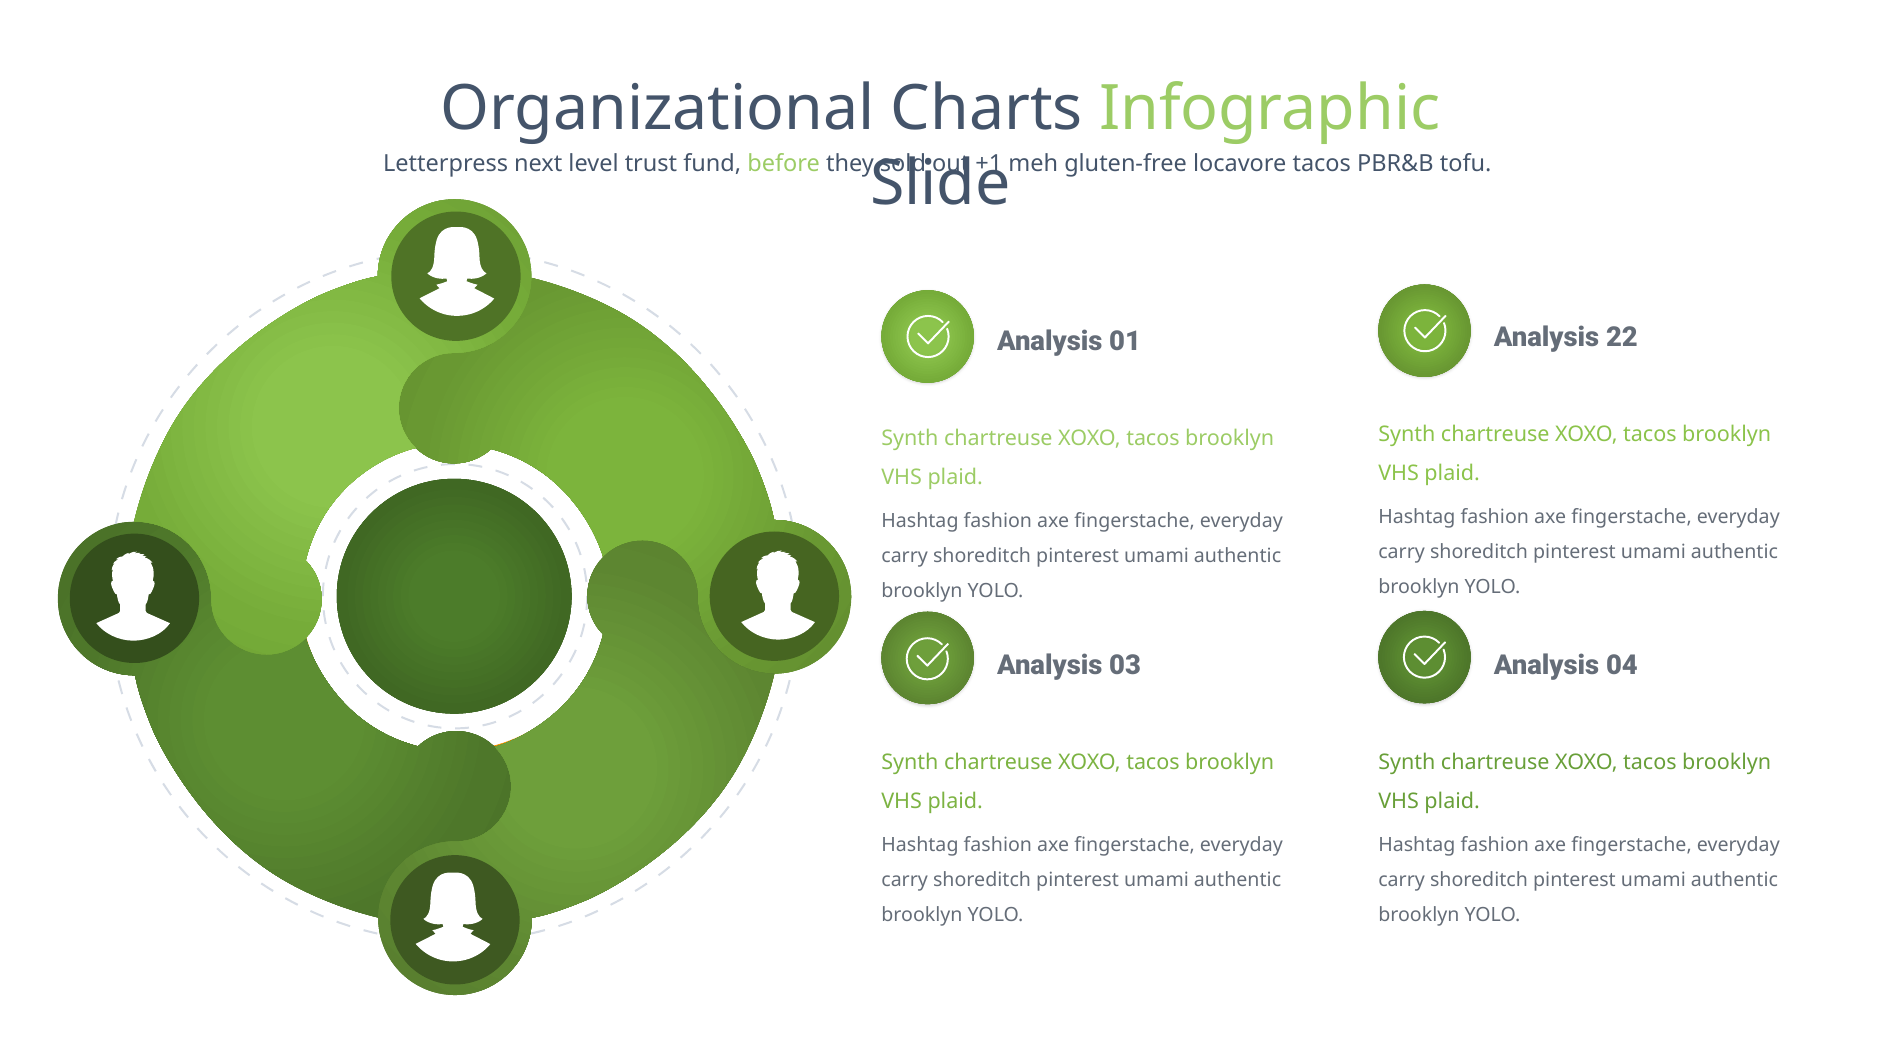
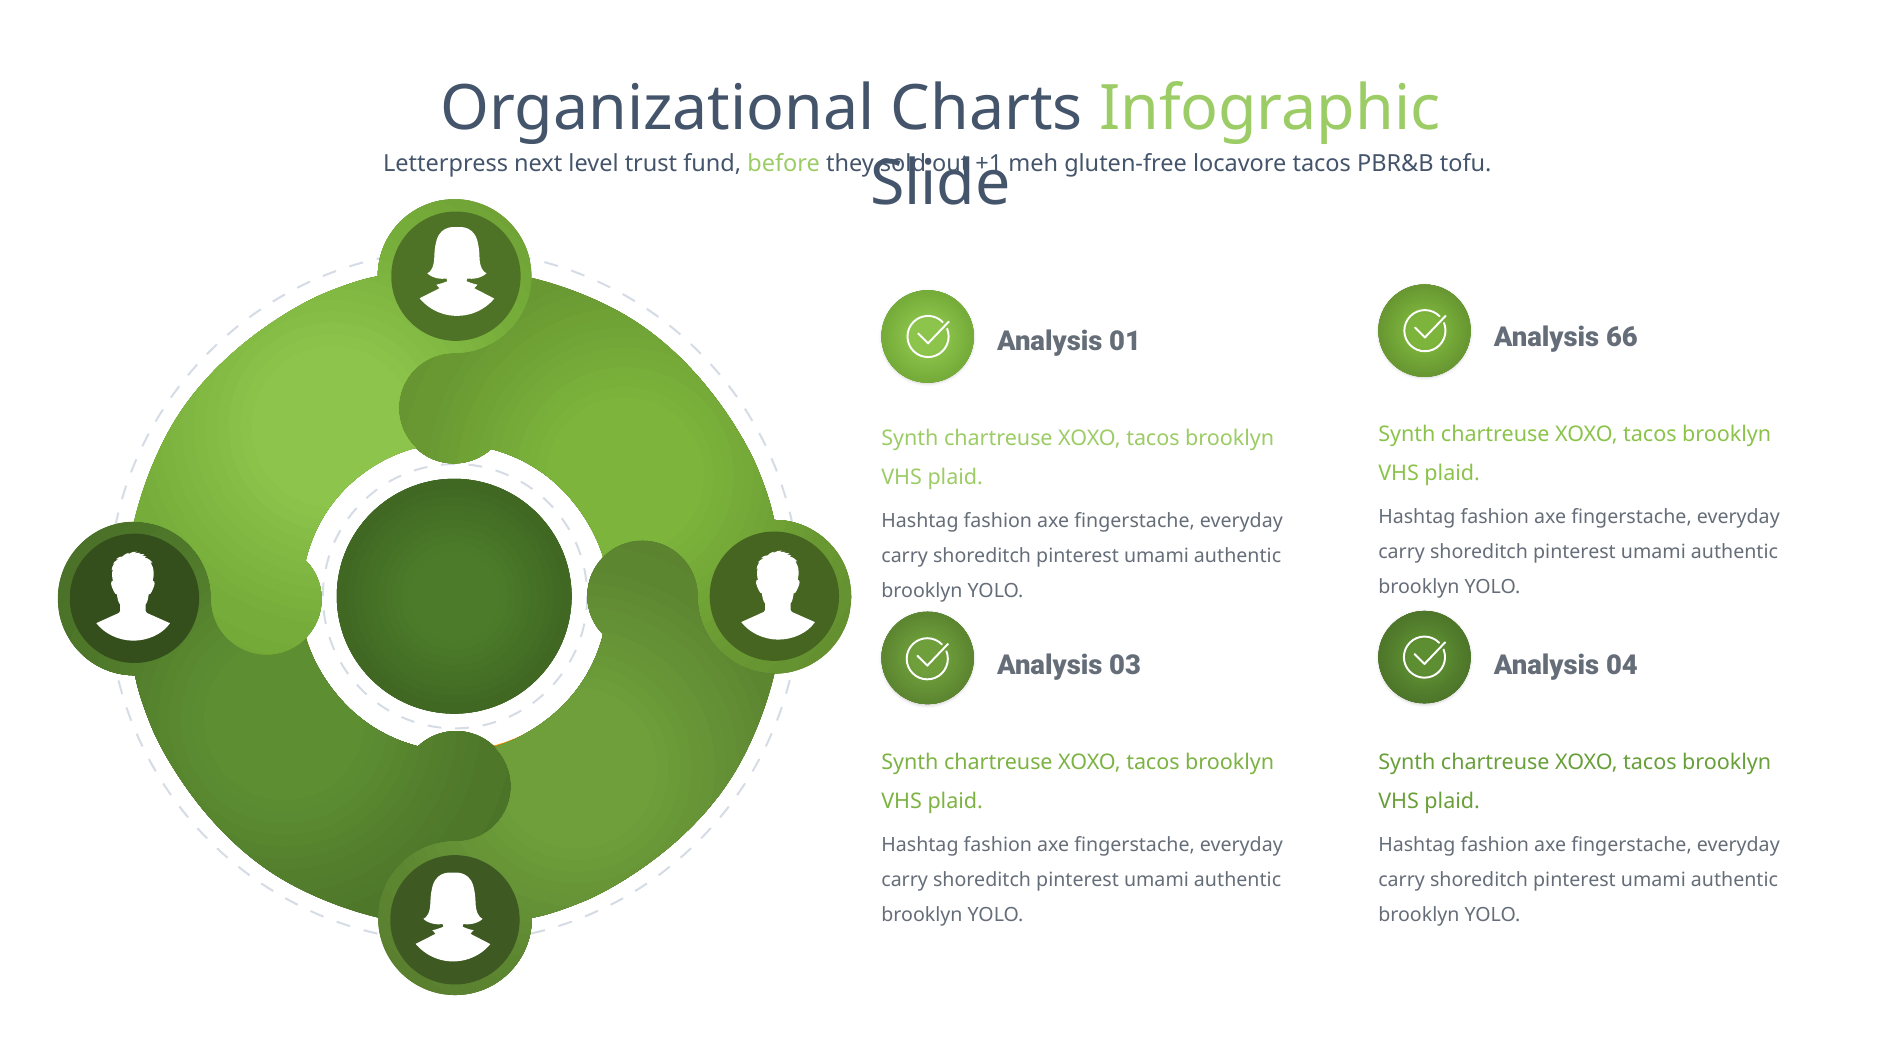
22: 22 -> 66 (1622, 338)
